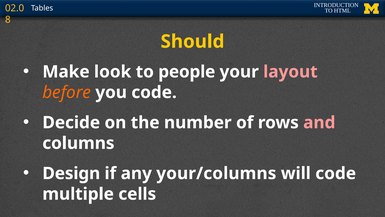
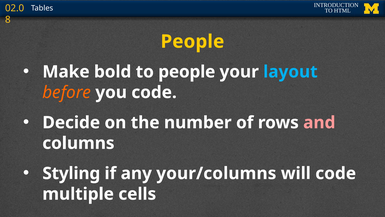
Should: Should -> People (192, 41)
look: look -> bold (113, 72)
layout colour: pink -> light blue (290, 72)
Design: Design -> Styling (71, 173)
